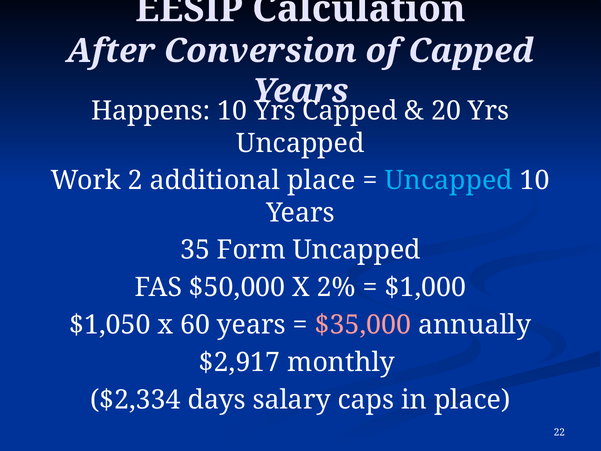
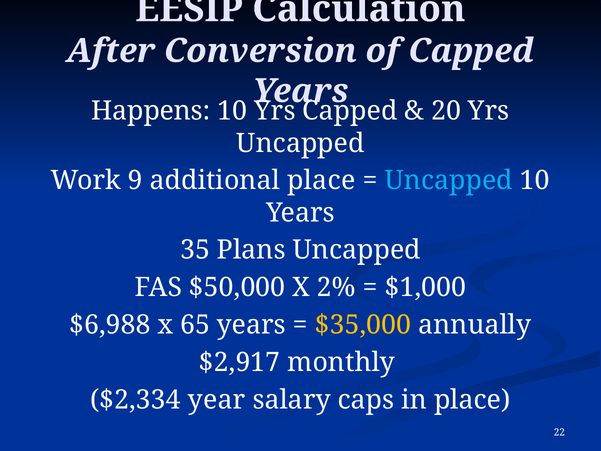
2: 2 -> 9 (135, 181)
Form: Form -> Plans (251, 250)
$1,050: $1,050 -> $6,988 (110, 325)
60: 60 -> 65 (195, 325)
$35,000 colour: pink -> yellow (363, 325)
days: days -> year (217, 400)
